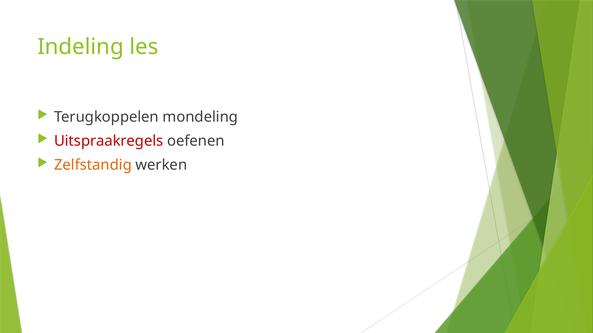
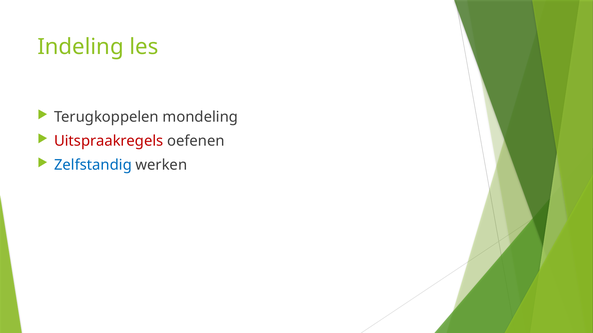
Zelfstandig colour: orange -> blue (93, 165)
